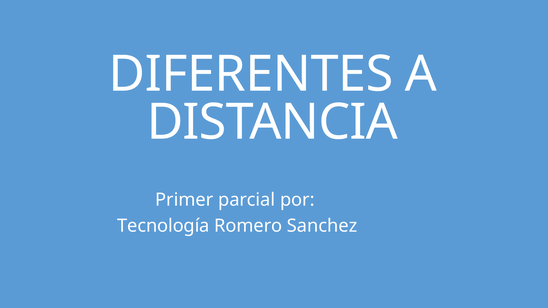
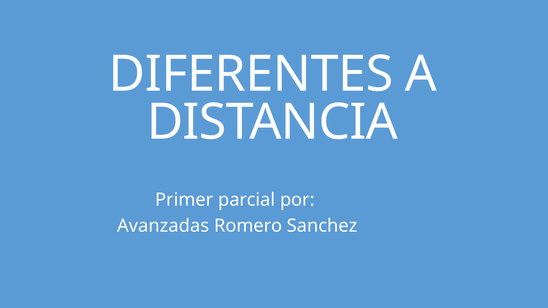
Tecnología: Tecnología -> Avanzadas (163, 226)
